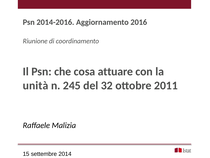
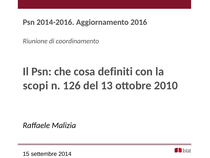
attuare: attuare -> definiti (115, 71)
unità: unità -> scopi (36, 85)
245: 245 -> 126 (72, 85)
32: 32 -> 13 (107, 85)
2011: 2011 -> 2010 (166, 85)
